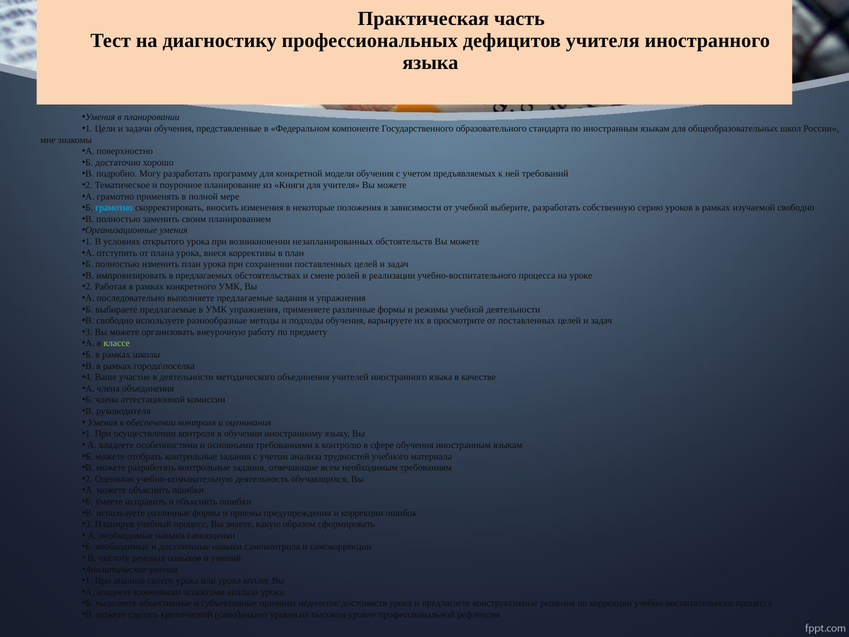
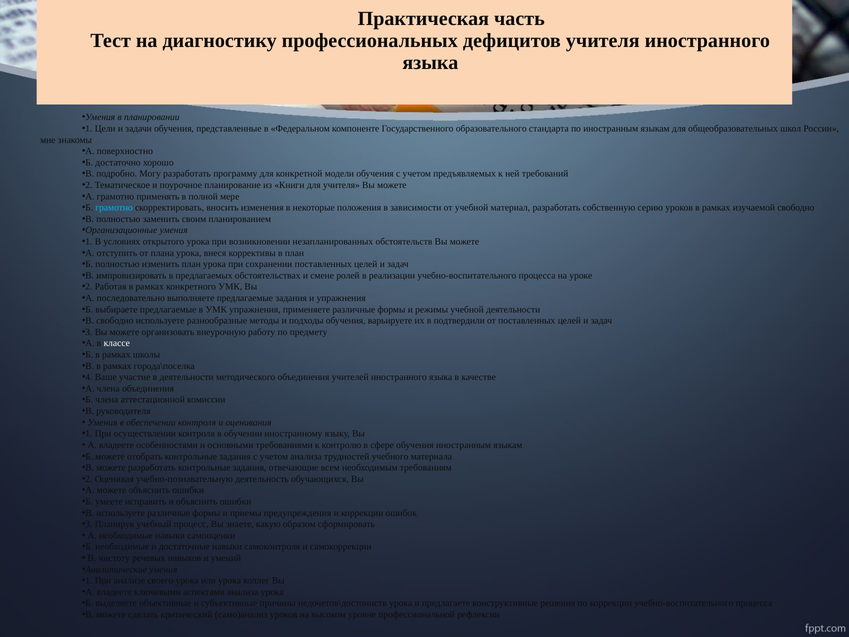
выберите: выберите -> материал (510, 208)
просмотрите: просмотрите -> подтвердили (459, 321)
классе colour: light green -> white (117, 343)
